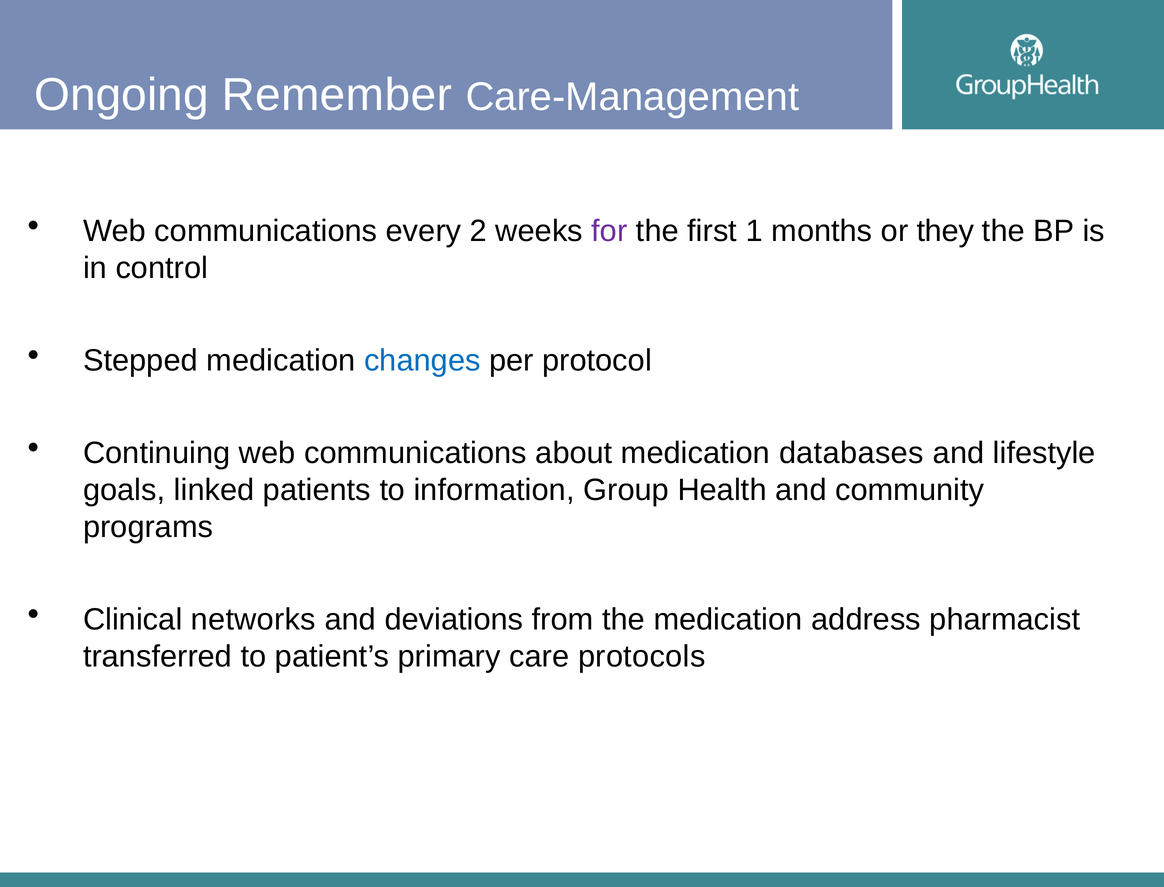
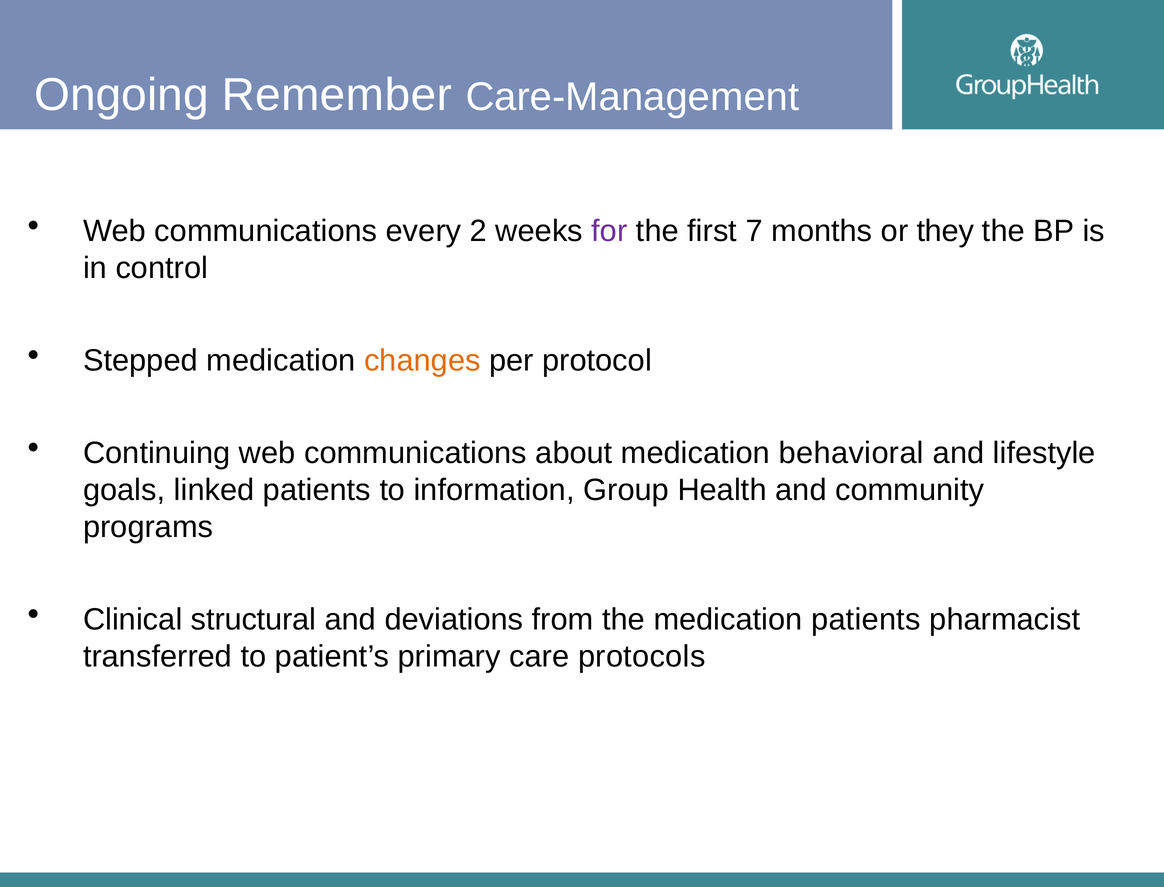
1: 1 -> 7 (754, 231)
changes colour: blue -> orange (422, 361)
databases: databases -> behavioral (851, 453)
networks: networks -> structural (254, 619)
medication address: address -> patients (866, 619)
